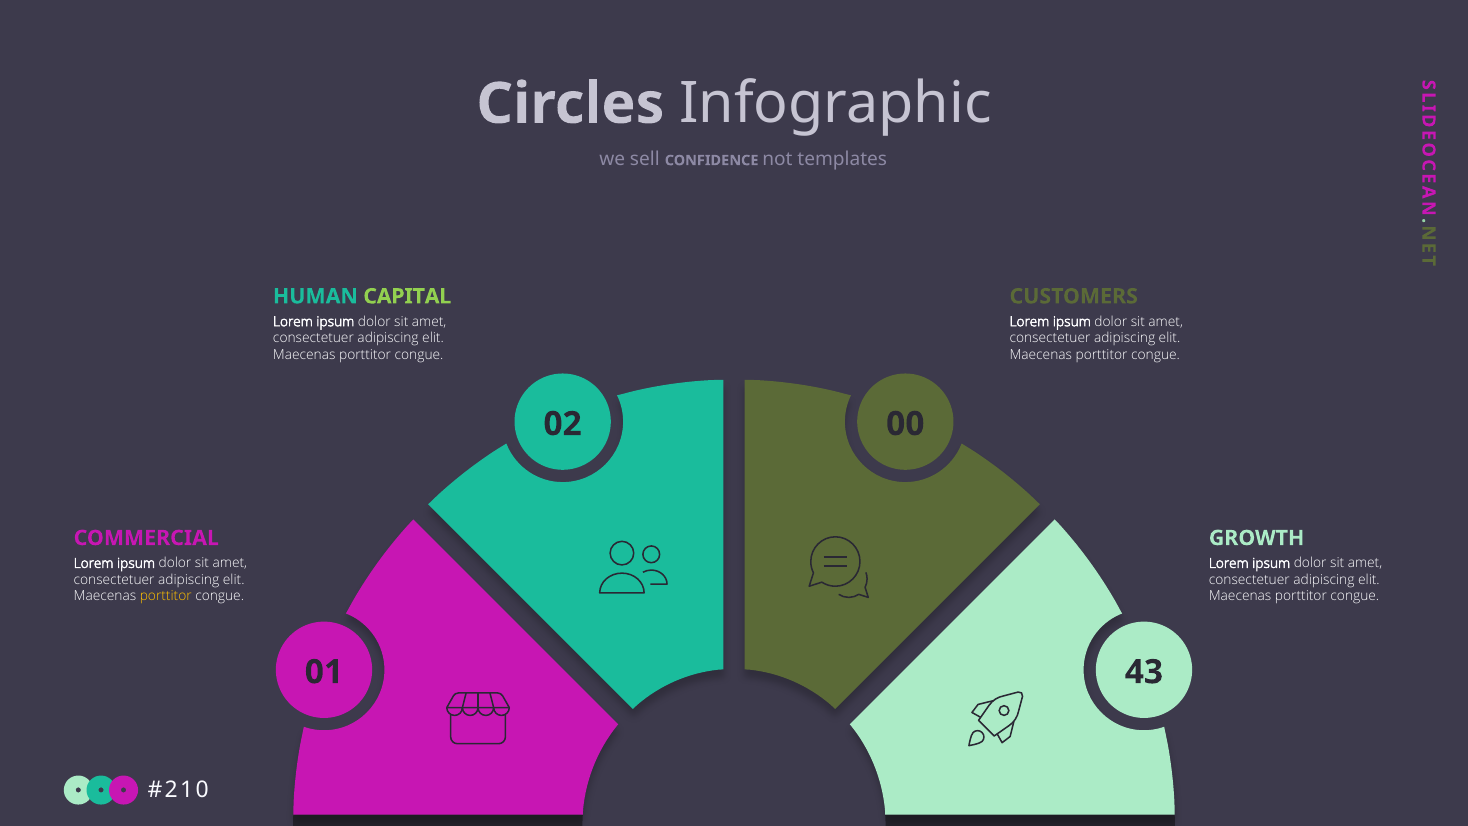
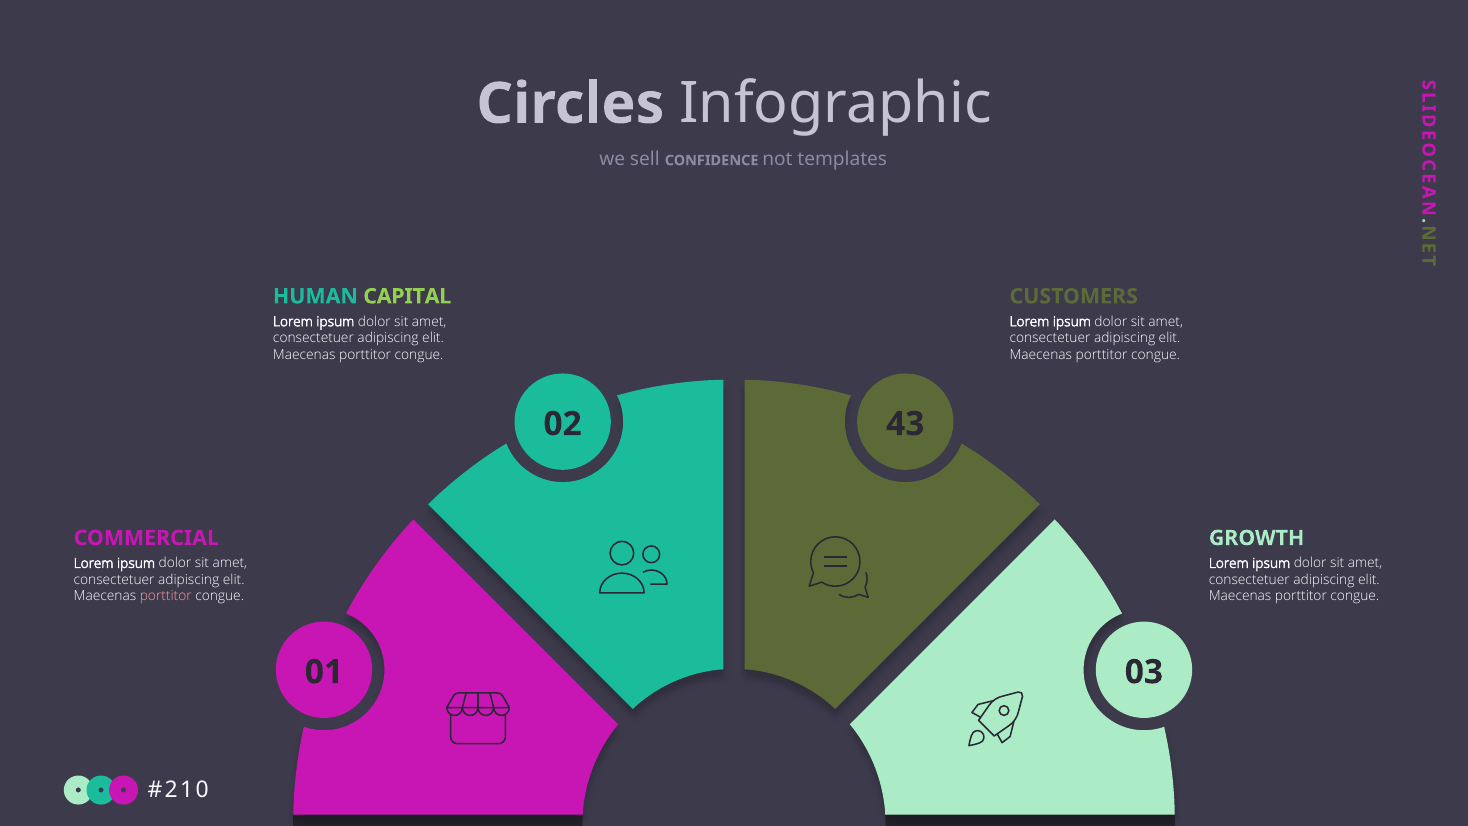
00: 00 -> 43 (905, 424)
porttitor colour: yellow -> pink (166, 596)
43: 43 -> 03 (1144, 672)
